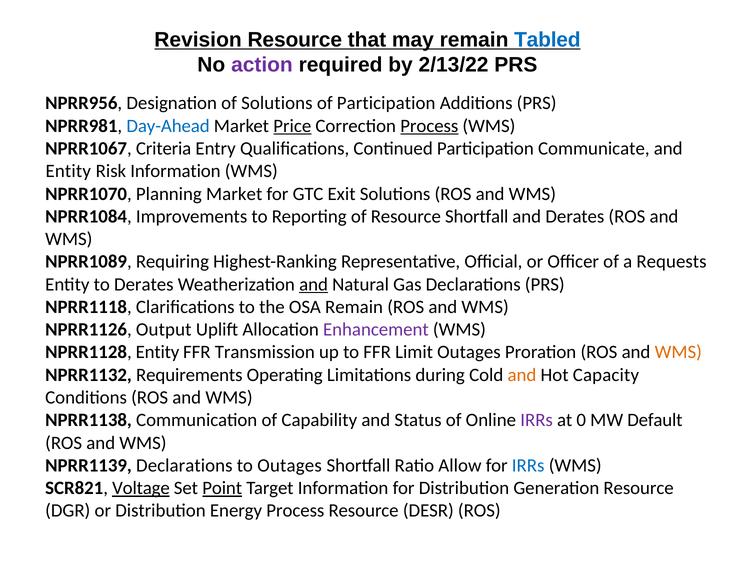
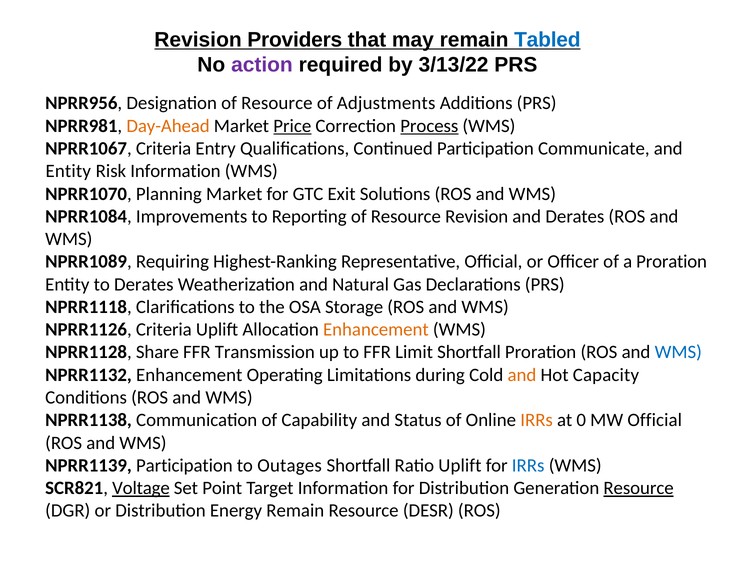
Revision Resource: Resource -> Providers (295, 40)
2/13/22: 2/13/22 -> 3/13/22 (454, 65)
Designation of Solutions: Solutions -> Resource (277, 103)
of Participation: Participation -> Adjustments (386, 103)
Day-Ahead colour: blue -> orange (168, 126)
Resource Shortfall: Shortfall -> Revision (477, 216)
a Requests: Requests -> Proration (672, 261)
and underline: present -> none (314, 284)
OSA Remain: Remain -> Storage (354, 307)
NPRR1126 Output: Output -> Criteria (164, 329)
Enhancement colour: purple -> orange (376, 329)
NPRR1128 Entity: Entity -> Share (157, 352)
Limit Outages: Outages -> Shortfall (469, 352)
WMS colour: orange -> blue (678, 352)
NPRR1132 Requirements: Requirements -> Enhancement (189, 375)
IRRs colour: purple -> orange (537, 420)
MW Default: Default -> Official (655, 420)
NPRR1139 Declarations: Declarations -> Participation (184, 465)
Ratio Allow: Allow -> Uplift (460, 465)
Point underline: present -> none (222, 488)
Resource underline: none -> present (639, 488)
Energy Process: Process -> Remain (295, 510)
